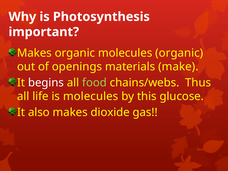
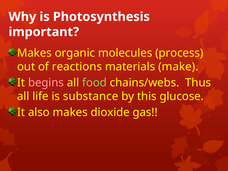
molecules organic: organic -> process (179, 53)
openings: openings -> reactions (77, 67)
begins colour: white -> pink (46, 83)
is molecules: molecules -> substance (91, 96)
